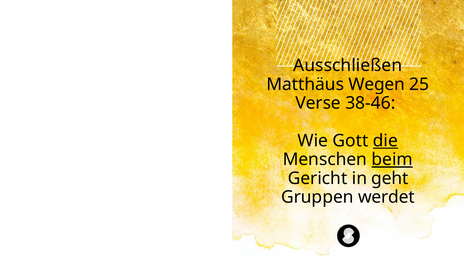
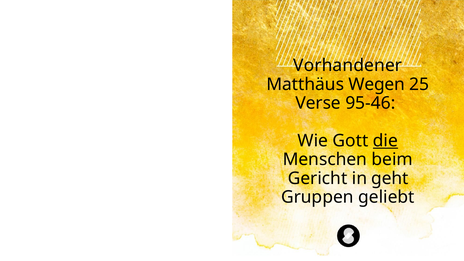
Ausschließen: Ausschließen -> Vorhandener (348, 66)
38-46: 38-46 -> 95-46 (370, 103)
beim underline: present -> none (392, 160)
werdet: werdet -> geliebt (386, 197)
